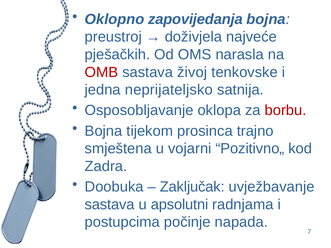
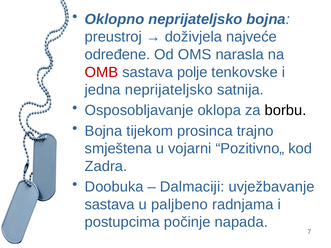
Oklopno zapovijedanja: zapovijedanja -> neprijateljsko (195, 19)
pješačkih: pješačkih -> određene (117, 55)
živoj: živoj -> polje (192, 72)
borbu colour: red -> black (286, 110)
Zaključak: Zaključak -> Dalmaciji (192, 187)
apsolutni: apsolutni -> paljbeno (179, 205)
